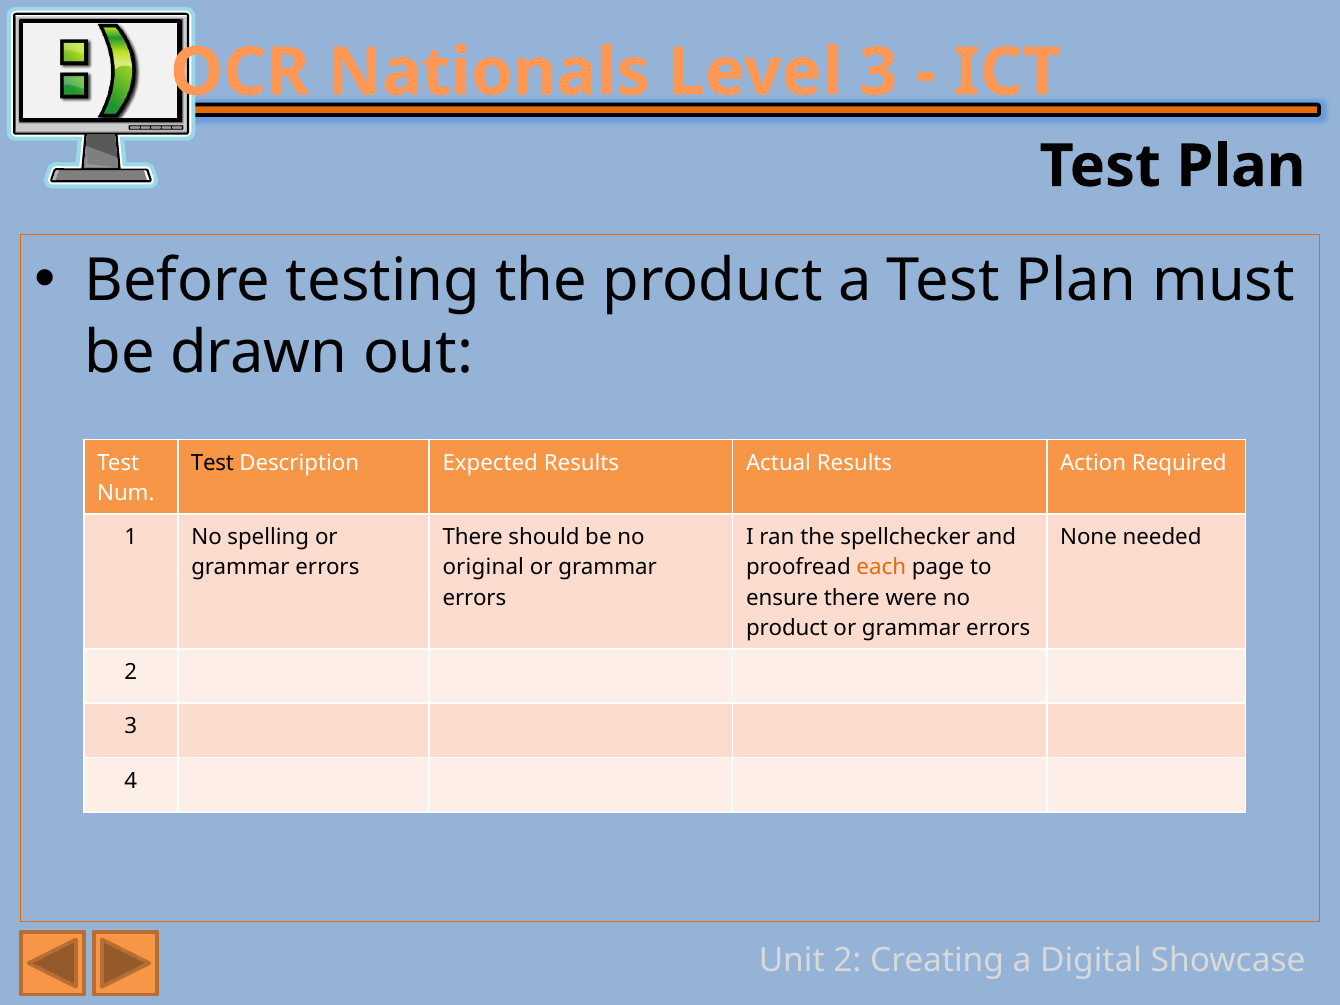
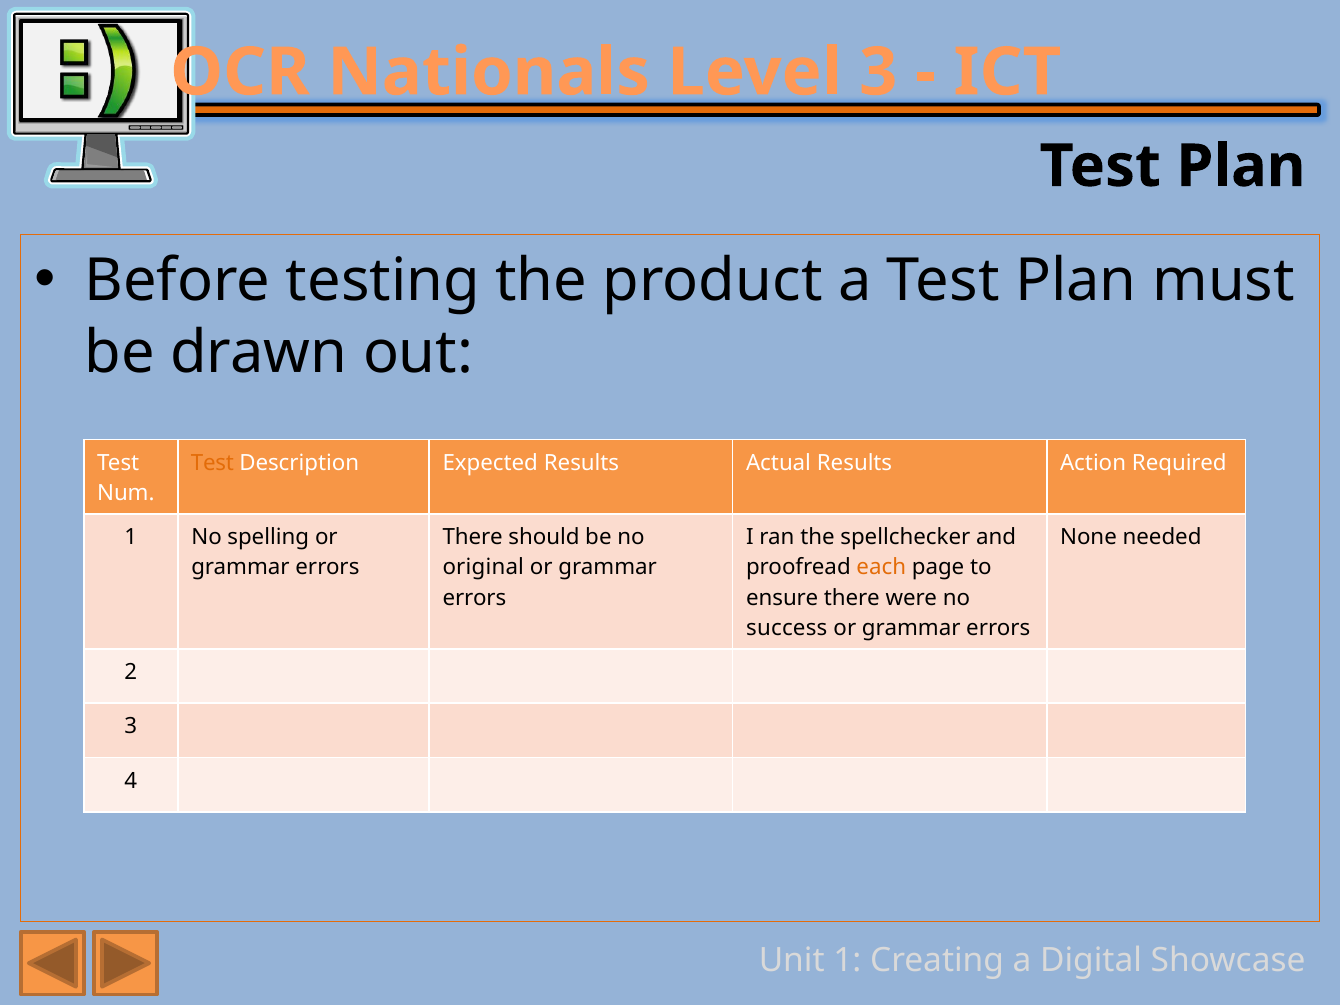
Test colour: black -> orange (212, 463)
product: product -> success (787, 628)
2: 2 -> 1 (847, 961)
